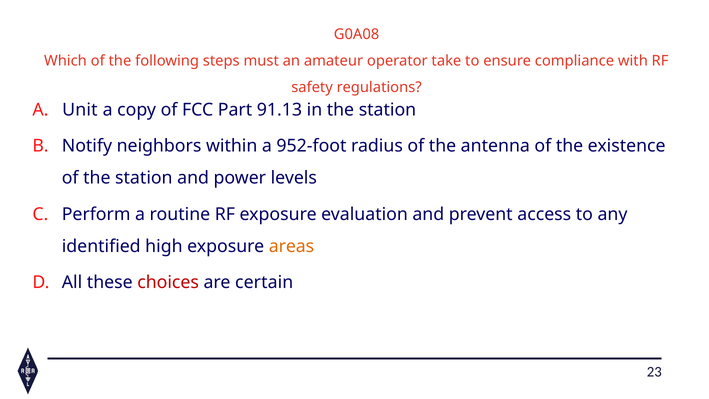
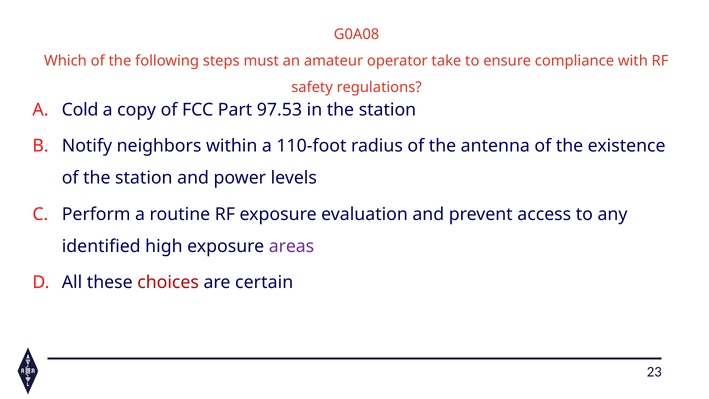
Unit: Unit -> Cold (80, 110)
91.13: 91.13 -> 97.53 (279, 110)
952-foot: 952-foot -> 110-foot (311, 146)
areas colour: orange -> purple (292, 246)
